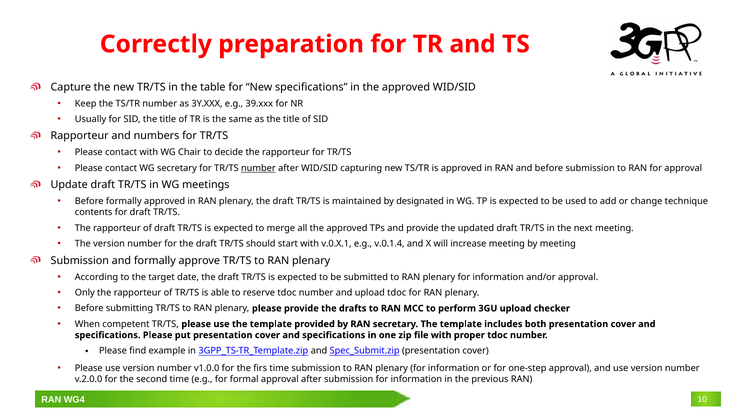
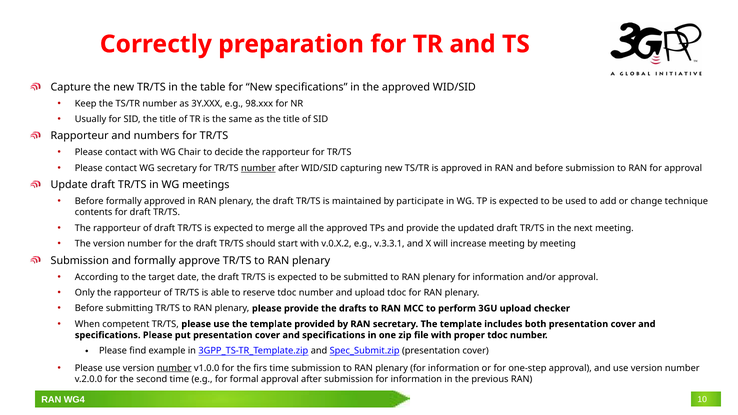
39.xxx: 39.xxx -> 98.xxx (259, 104)
designated: designated -> participate (420, 201)
v.0.X.1: v.0.X.1 -> v.0.X.2 (336, 244)
v.0.1.4: v.0.1.4 -> v.3.3.1 (390, 244)
number underline: none -> present (174, 368)
